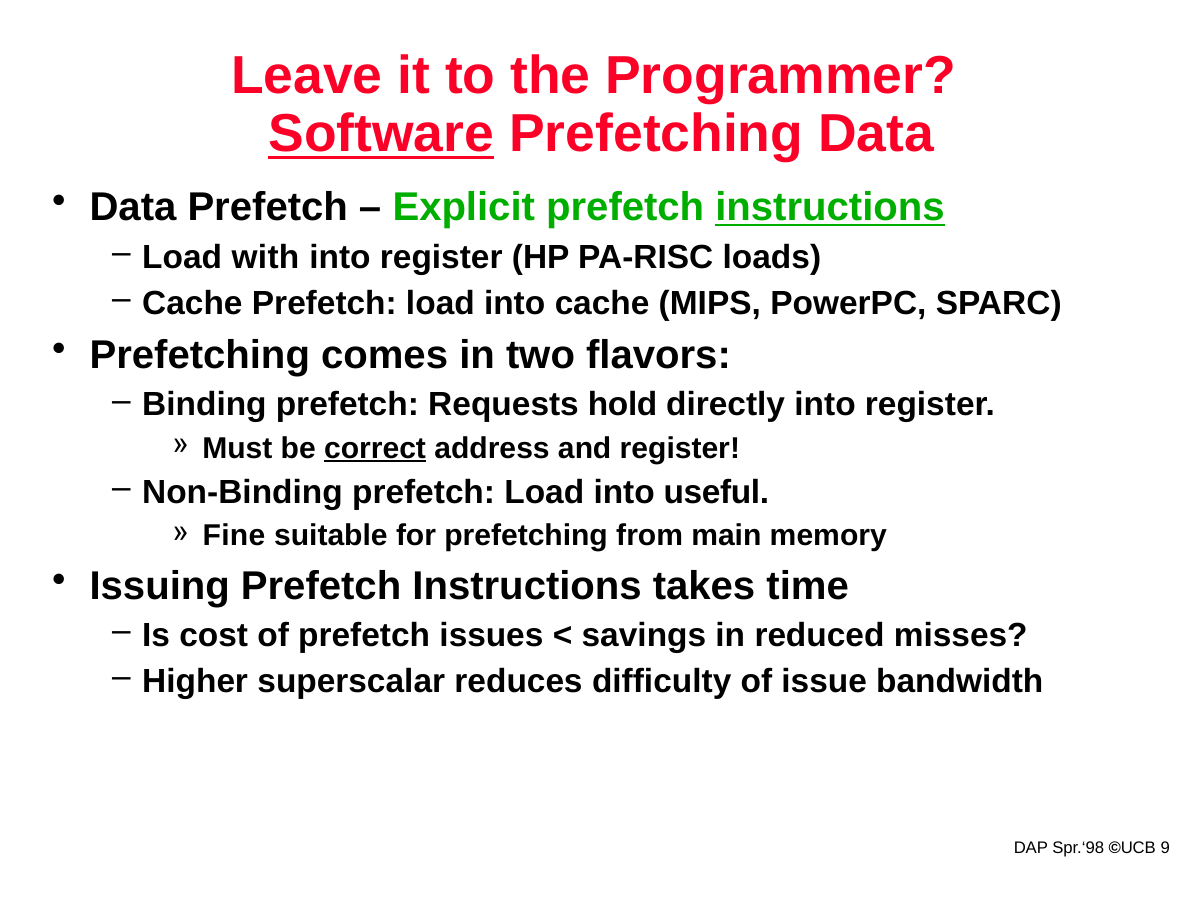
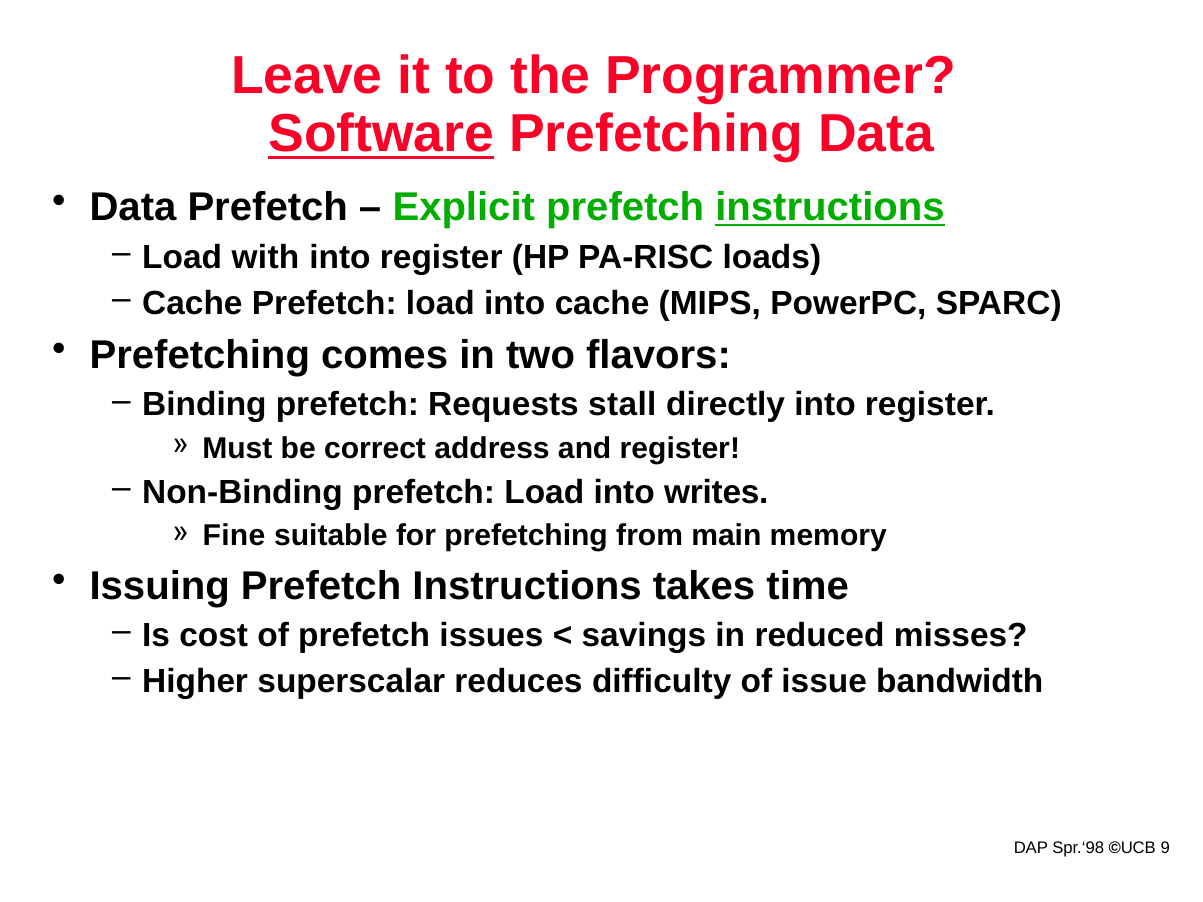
hold: hold -> stall (622, 405)
correct underline: present -> none (375, 448)
useful: useful -> writes (716, 493)
